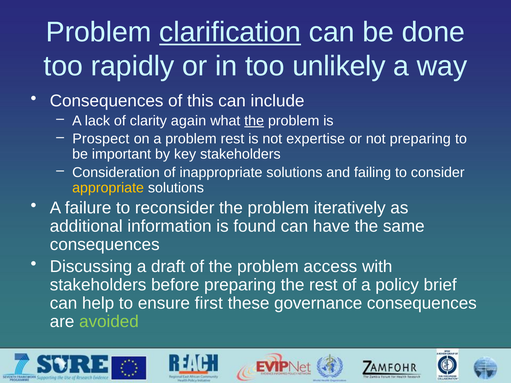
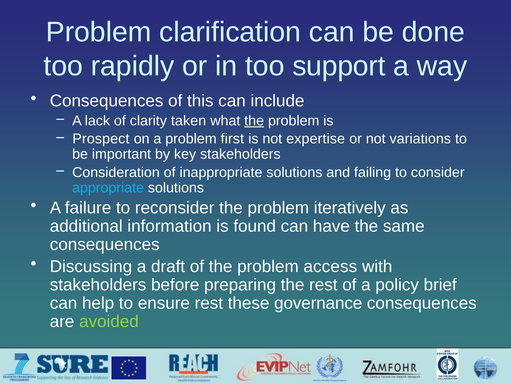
clarification underline: present -> none (230, 32)
unlikely: unlikely -> support (339, 66)
again: again -> taken (189, 121)
problem rest: rest -> first (232, 139)
not preparing: preparing -> variations (420, 139)
appropriate colour: yellow -> light blue (108, 188)
ensure first: first -> rest (209, 303)
